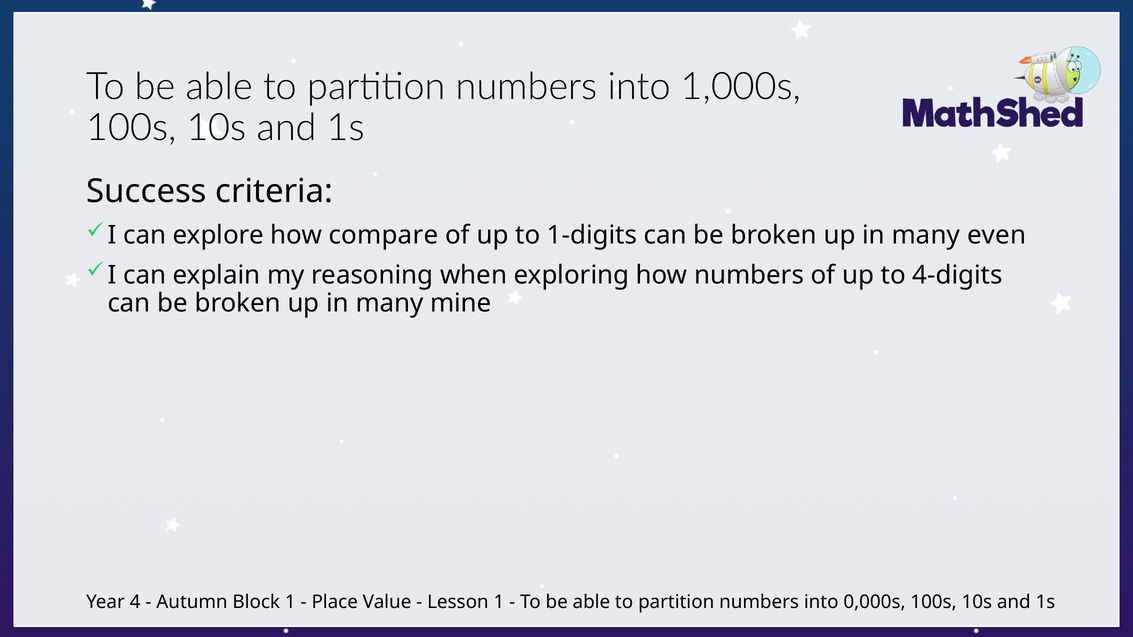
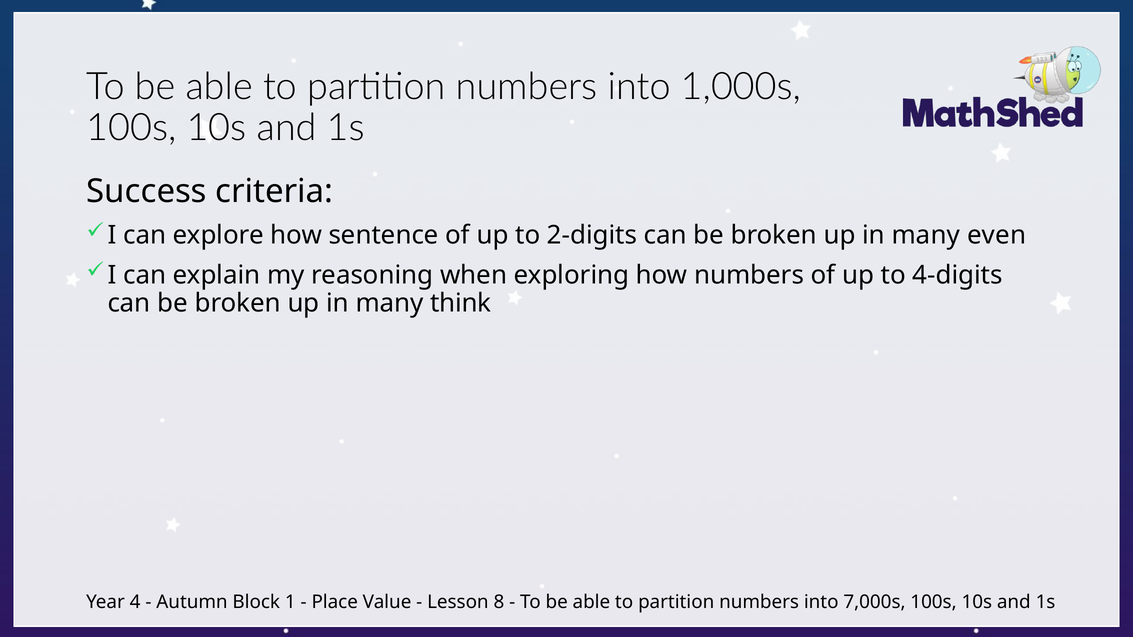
compare: compare -> sentence (384, 235)
1-digits: 1-digits -> 2-digits (592, 235)
mine: mine -> think (461, 303)
Lesson 1: 1 -> 8 (499, 602)
0,000s: 0,000s -> 7,000s (874, 602)
